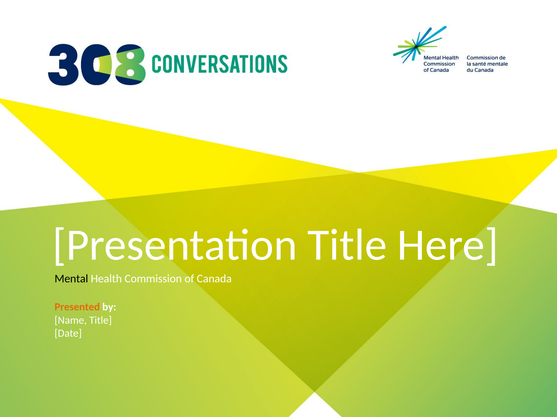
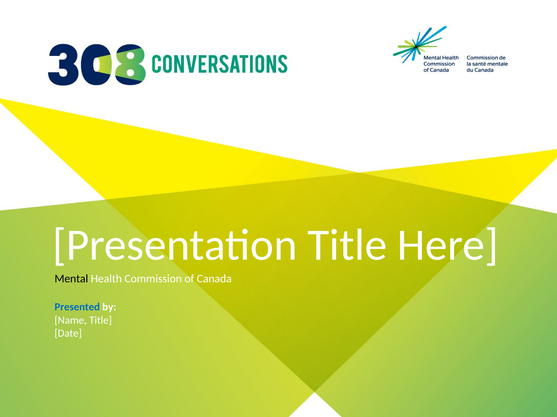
Presented colour: orange -> blue (77, 308)
